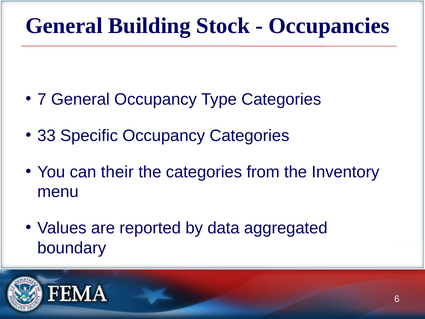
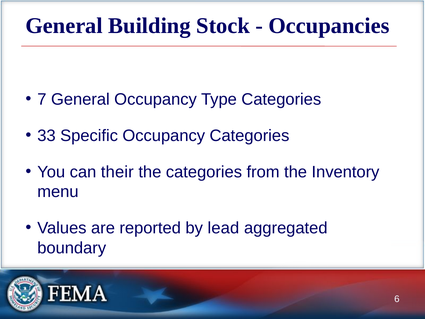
data: data -> lead (223, 228)
